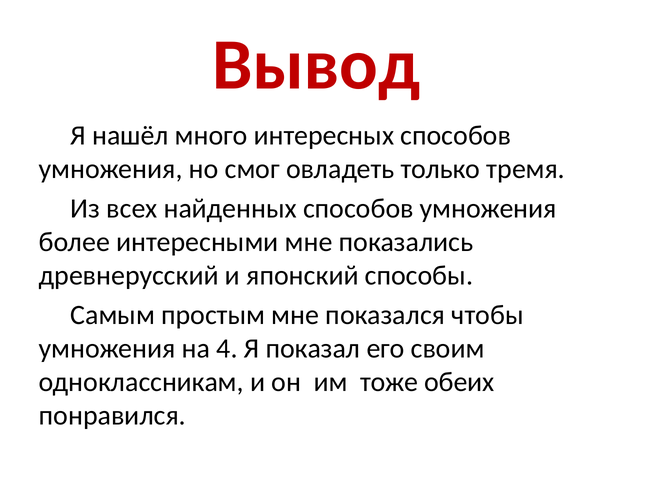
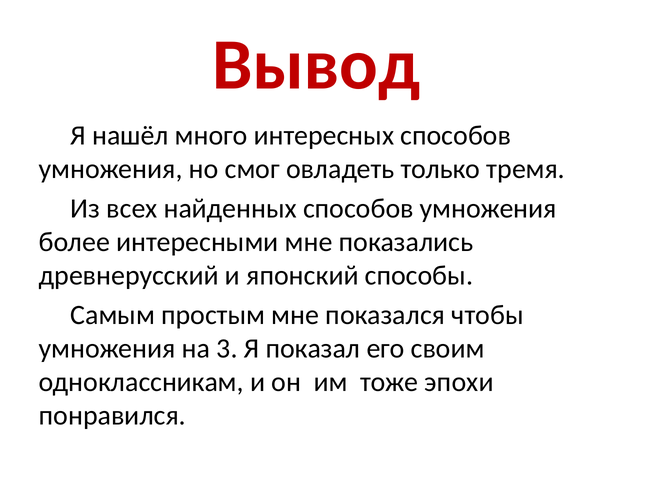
4: 4 -> 3 (227, 348)
обеих: обеих -> эпохи (459, 382)
